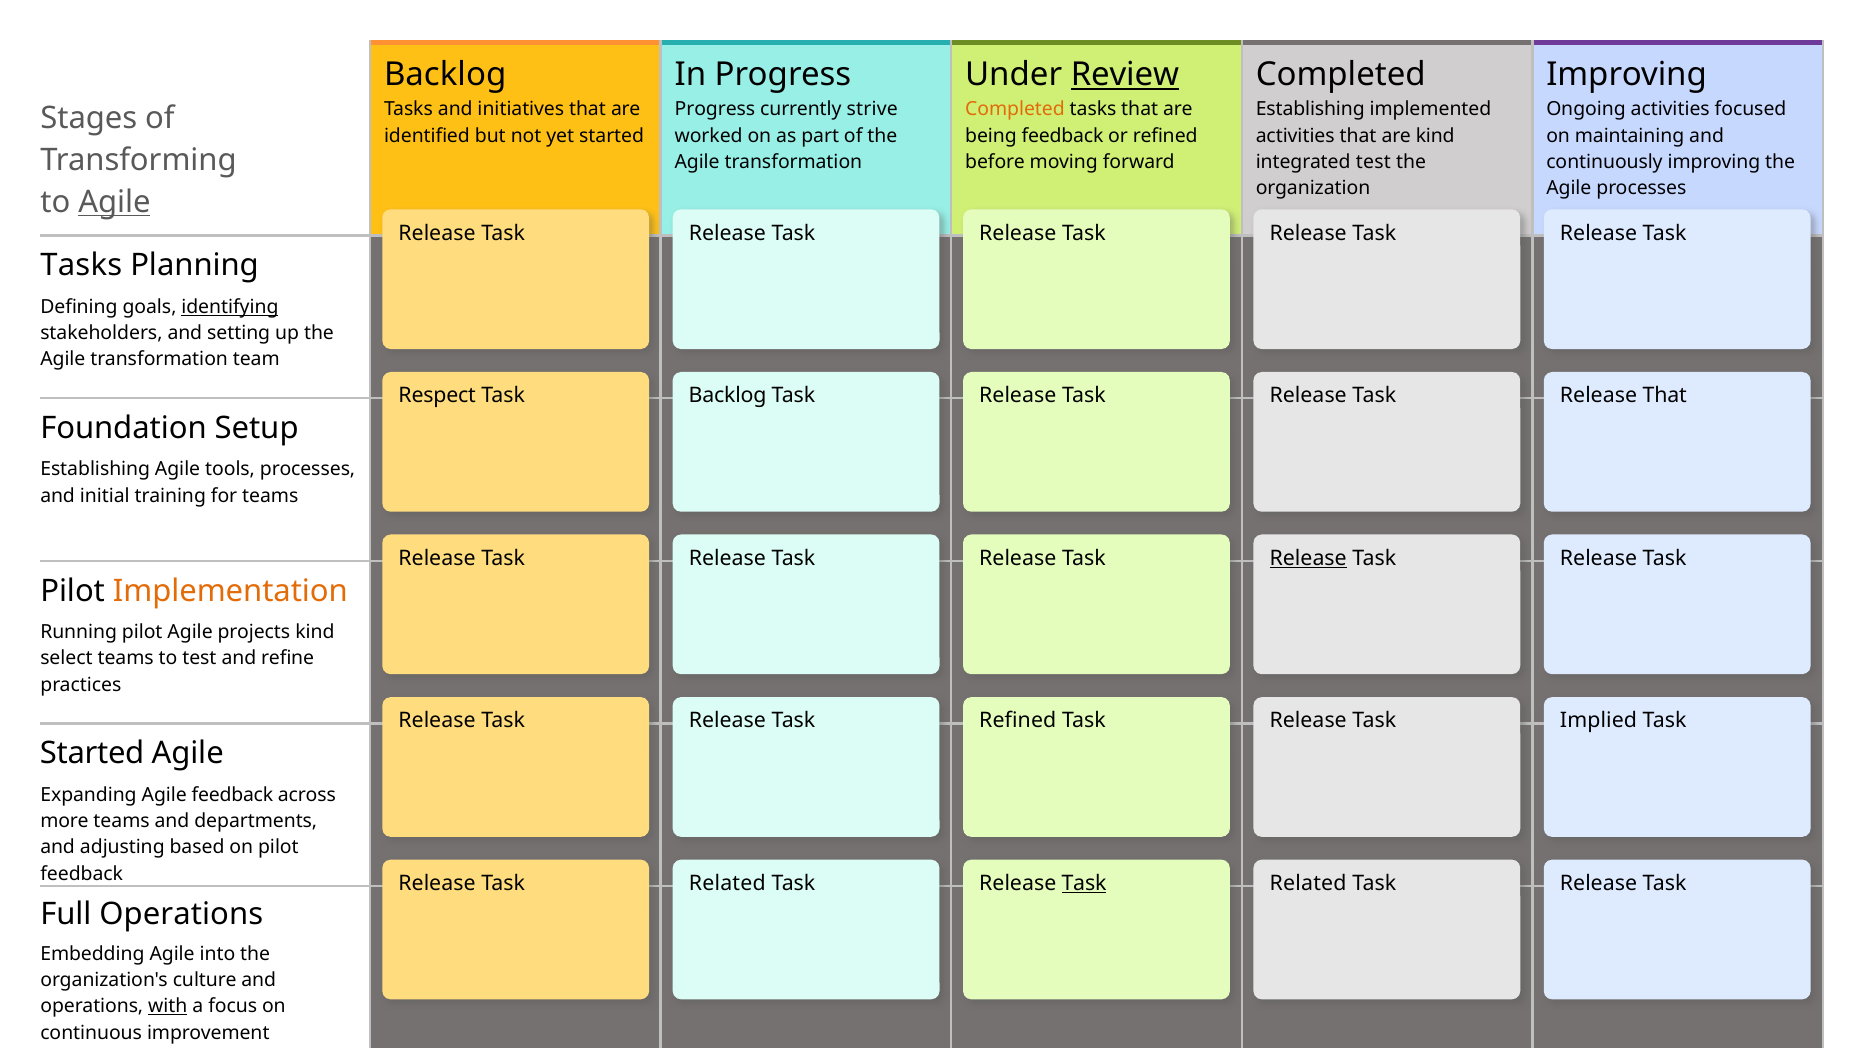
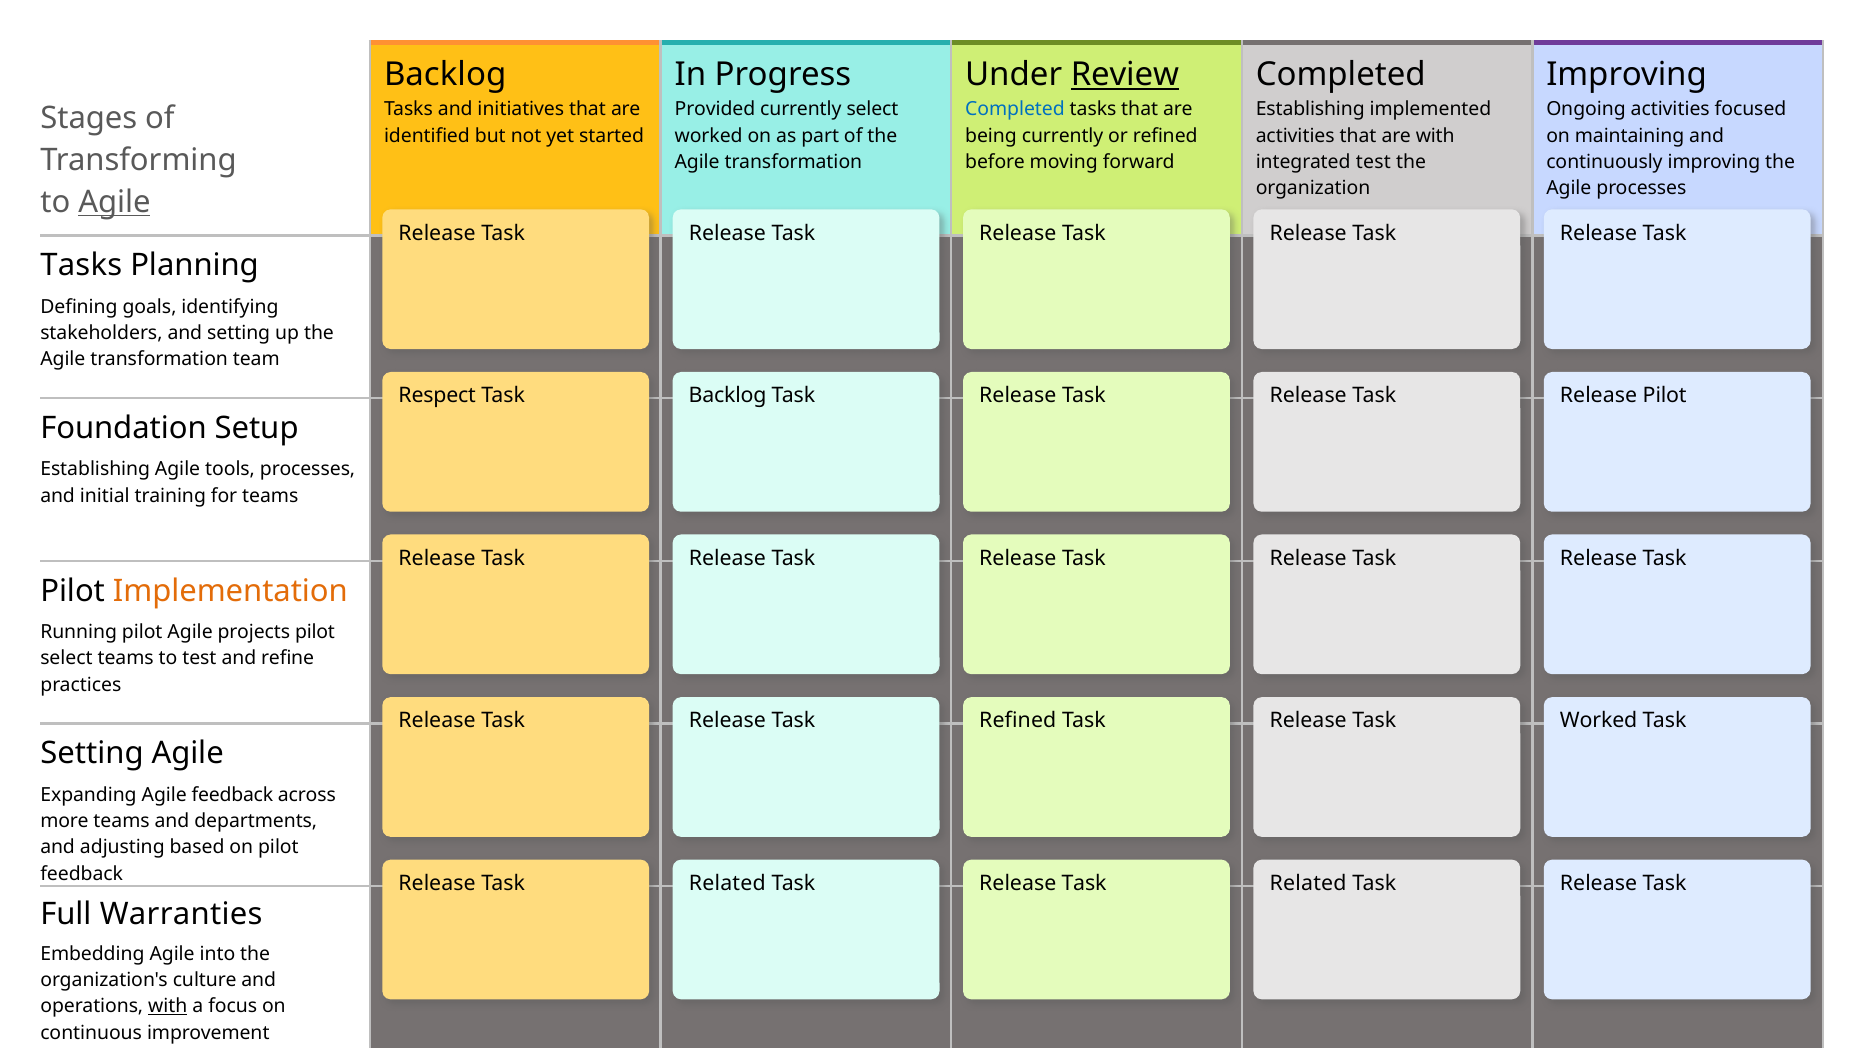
Progress: Progress -> Provided (715, 109)
currently strive: strive -> select (872, 109)
Completed colour: orange -> blue (1015, 109)
being feedback: feedback -> currently (1063, 136)
are kind: kind -> with (1435, 136)
identifying underline: present -> none (230, 307)
Release That: That -> Pilot (1665, 396)
Release underline: present -> none (1308, 558)
projects kind: kind -> pilot (315, 632)
Implied: Implied -> Worked (1599, 721)
Started: Started -> Setting (92, 754)
Task underline: present -> none (1084, 883)
Full Operations: Operations -> Warranties (181, 914)
